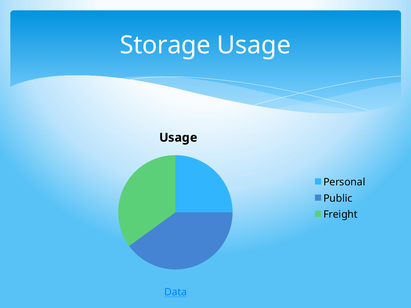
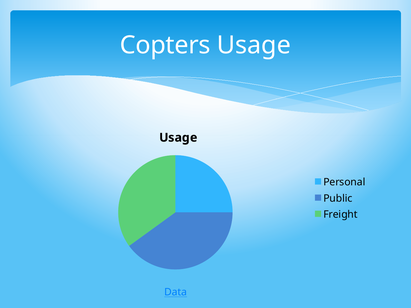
Storage: Storage -> Copters (165, 45)
